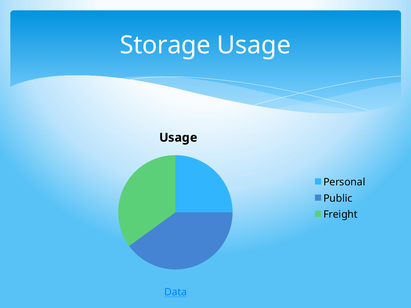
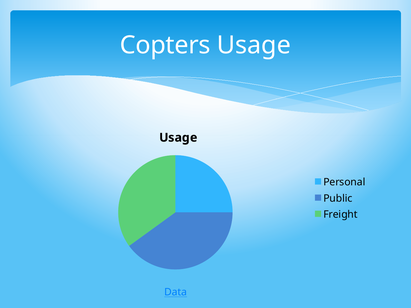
Storage: Storage -> Copters (165, 45)
